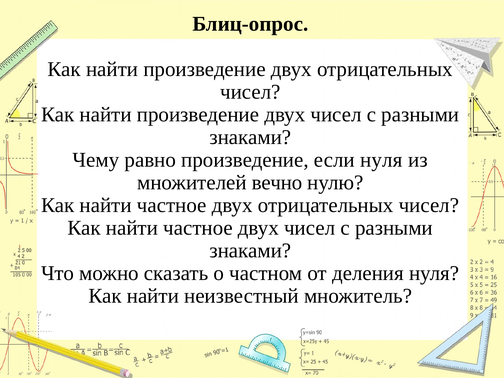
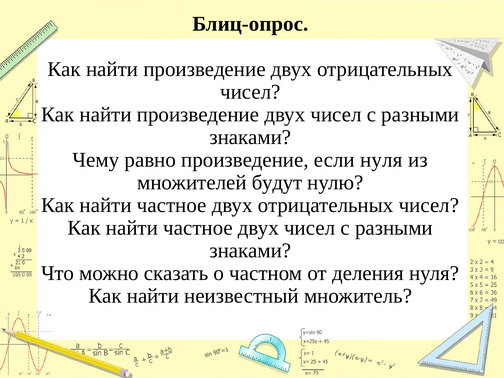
вечно: вечно -> будут (277, 183)
